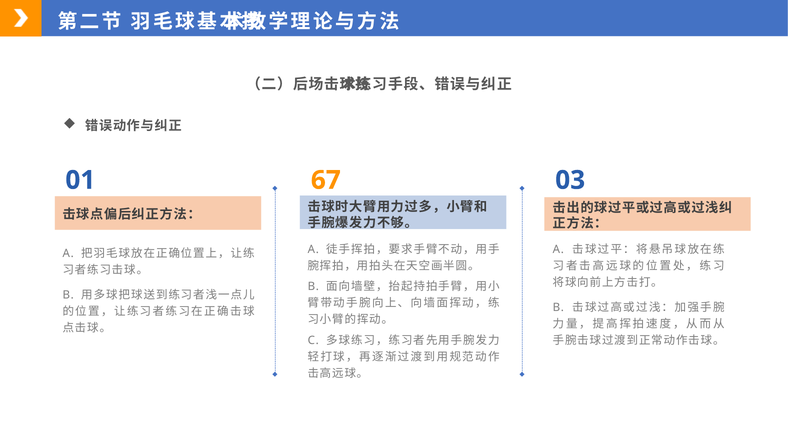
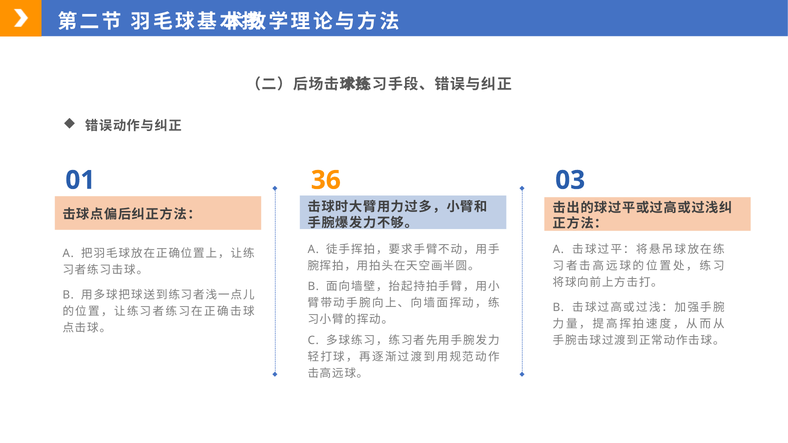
67: 67 -> 36 (326, 180)
